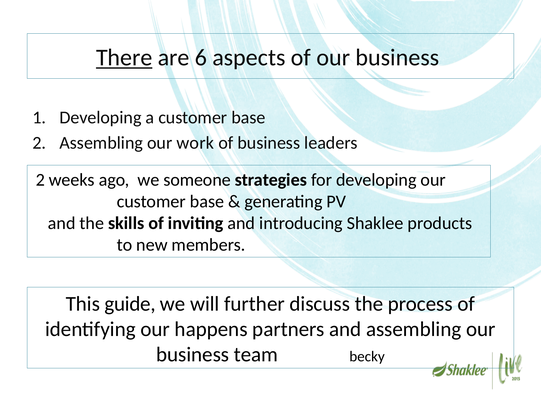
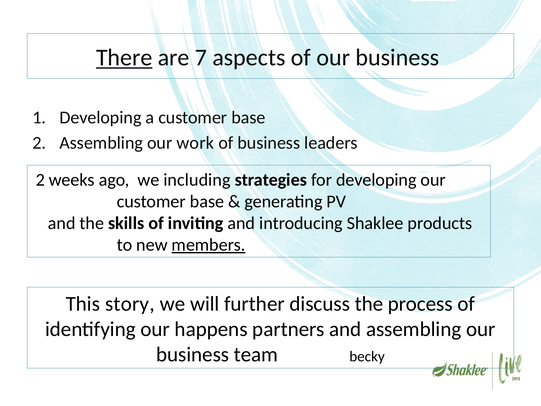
6: 6 -> 7 (201, 58)
someone: someone -> including (197, 180)
members underline: none -> present (209, 245)
guide: guide -> story (130, 304)
